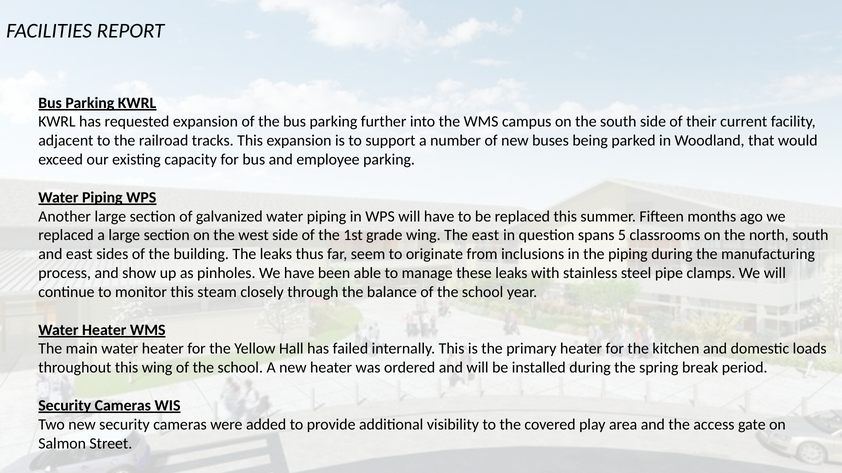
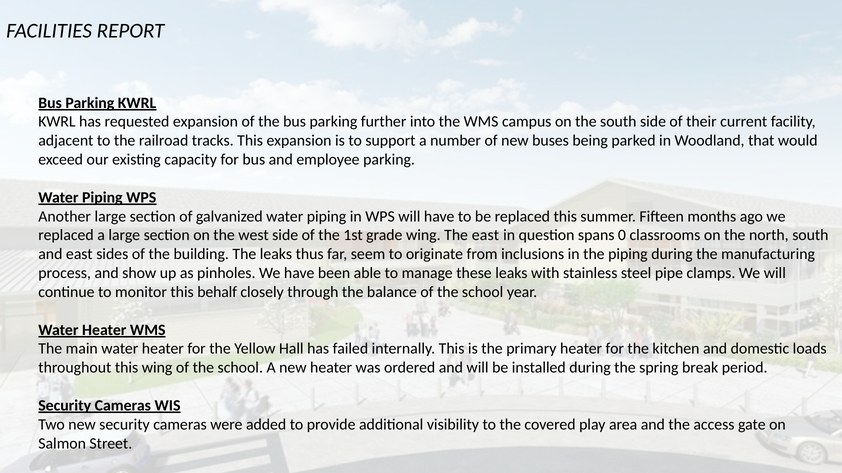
5: 5 -> 0 (622, 236)
steam: steam -> behalf (217, 292)
